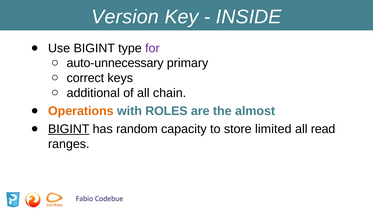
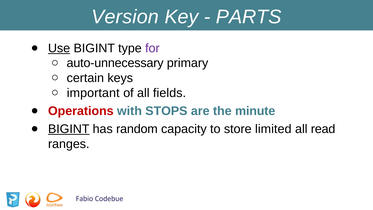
INSIDE: INSIDE -> PARTS (249, 17)
Use underline: none -> present (59, 48)
correct: correct -> certain (85, 78)
additional: additional -> important (93, 93)
chain: chain -> fields (170, 93)
Operations colour: orange -> red (81, 111)
ROLES: ROLES -> STOPS (166, 111)
almost: almost -> minute (255, 111)
